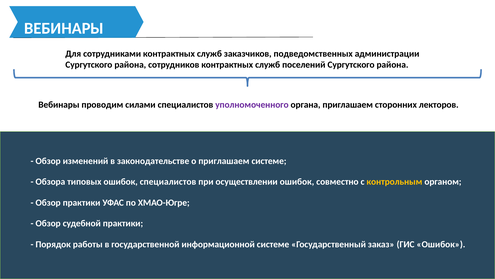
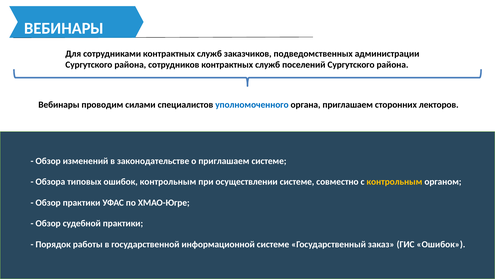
уполномоченного colour: purple -> blue (252, 105)
ошибок специалистов: специалистов -> контрольным (168, 182)
осуществлении ошибок: ошибок -> системе (297, 182)
